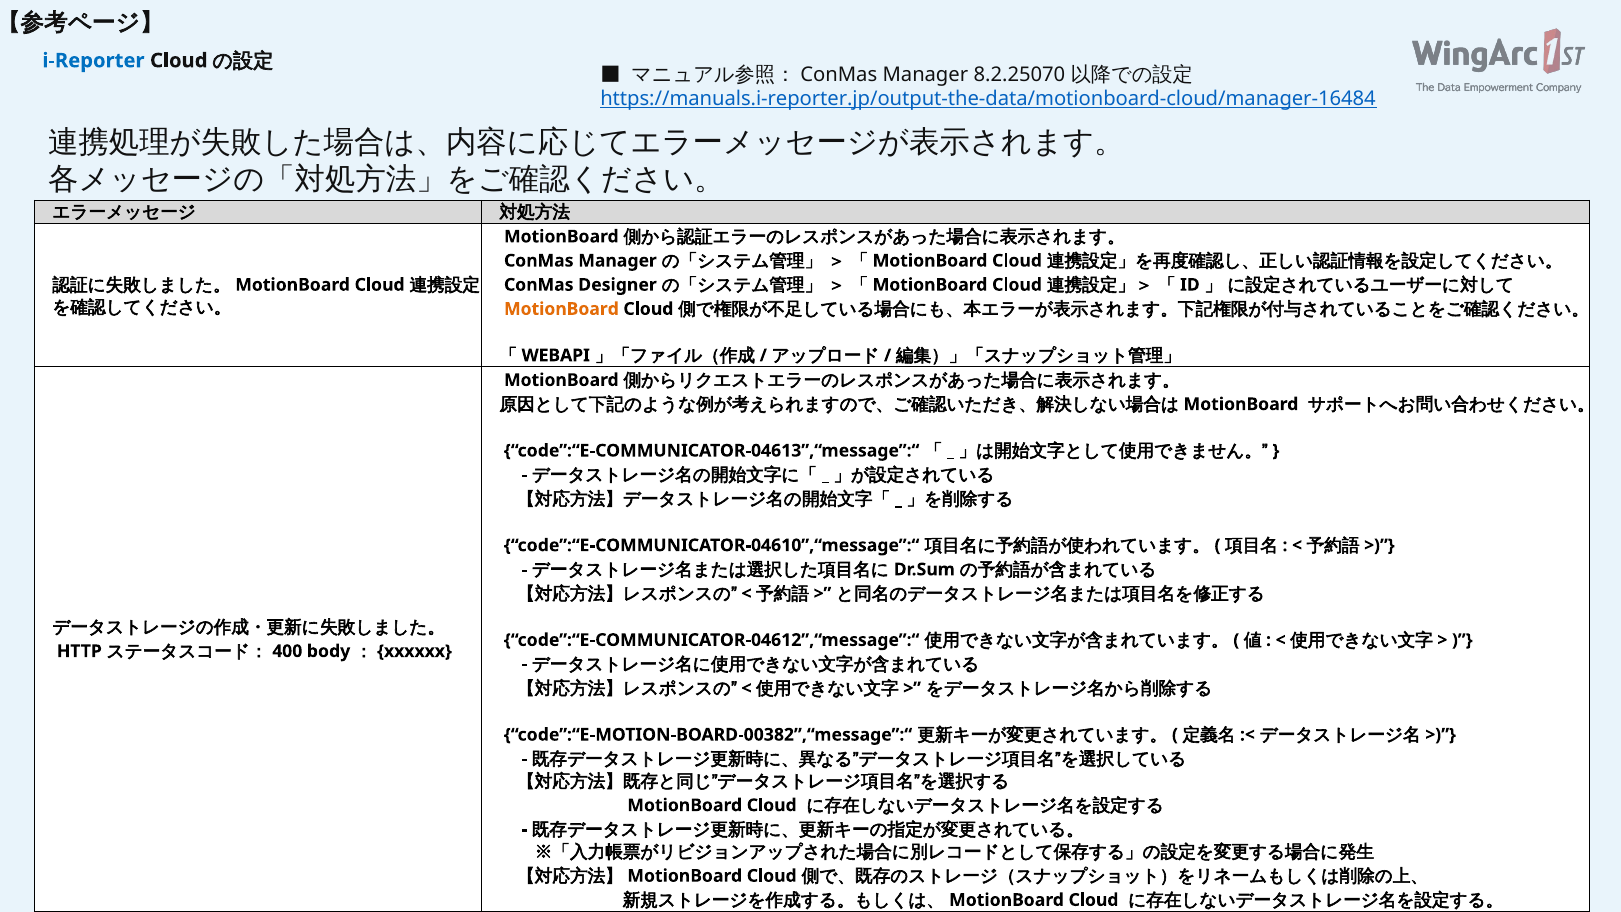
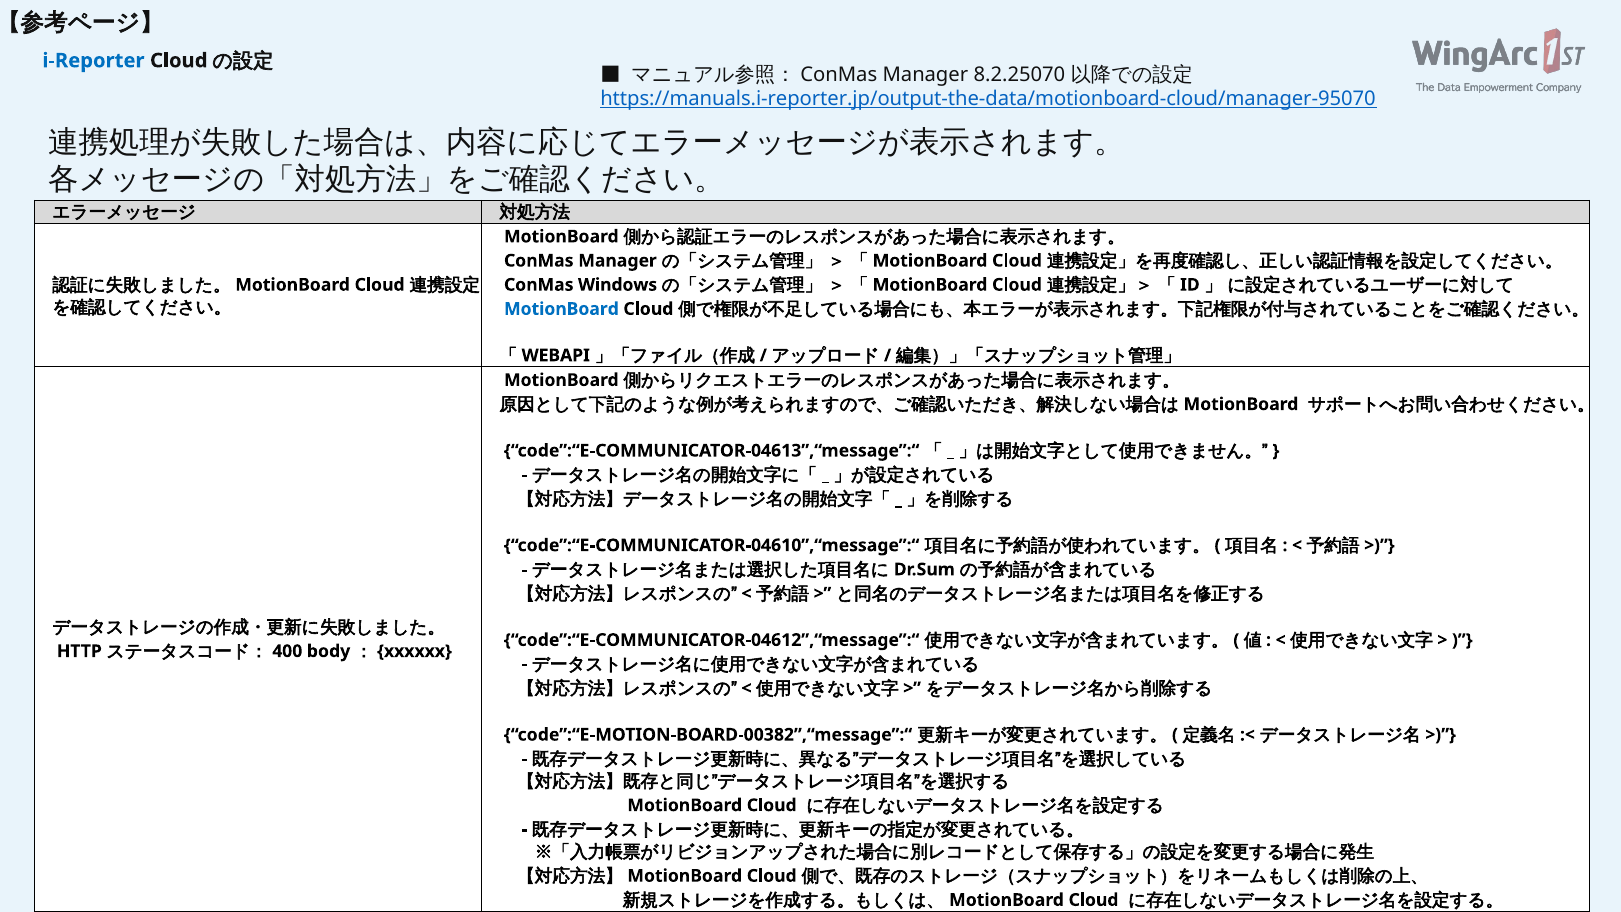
https://manuals.i-reporter.jp/output-the-data/motionboard-cloud/manager-16484: https://manuals.i-reporter.jp/output-the-data/motionboard-cloud/manager-16484 -> https://manuals.i-reporter.jp/output-the-data/motionboard-cloud/manager-95070 (988, 99)
Designer: Designer -> Windows (618, 285)
MotionBoard colour: orange -> blue (561, 309)
